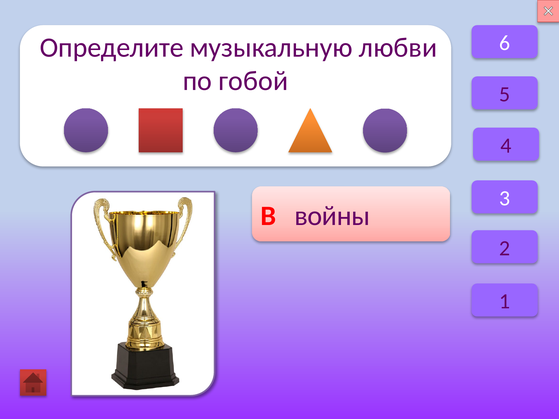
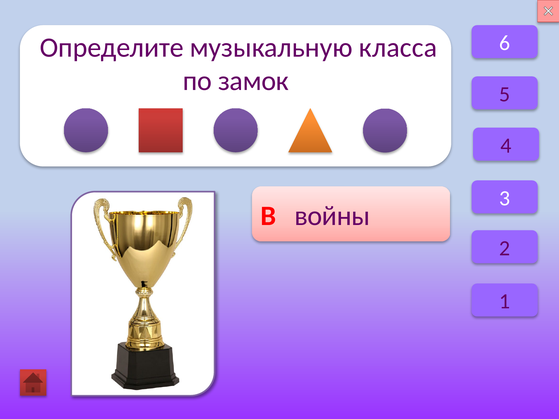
любви: любви -> класса (398, 47)
гобой: гобой -> замок (253, 81)
